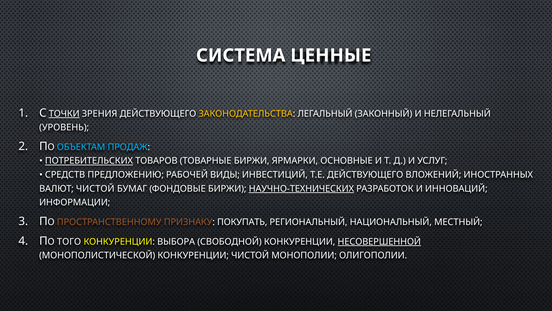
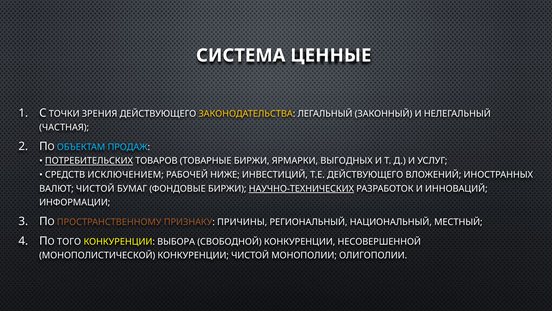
ТОЧКИ underline: present -> none (64, 113)
УРОВЕНЬ: УРОВЕНЬ -> ЧАСТНАЯ (64, 127)
ОСНОВНЫЕ: ОСНОВНЫЕ -> ВЫГОДНЫХ (346, 161)
ПРЕДЛОЖЕНИЮ: ПРЕДЛОЖЕНИЮ -> ИСКЛЮЧЕНИЕМ (126, 174)
ВИДЫ: ВИДЫ -> НИЖЕ (225, 174)
ПОКУПАТЬ: ПОКУПАТЬ -> ПРИЧИНЫ (242, 222)
НЕСОВЕРШЕННОЙ underline: present -> none (379, 241)
